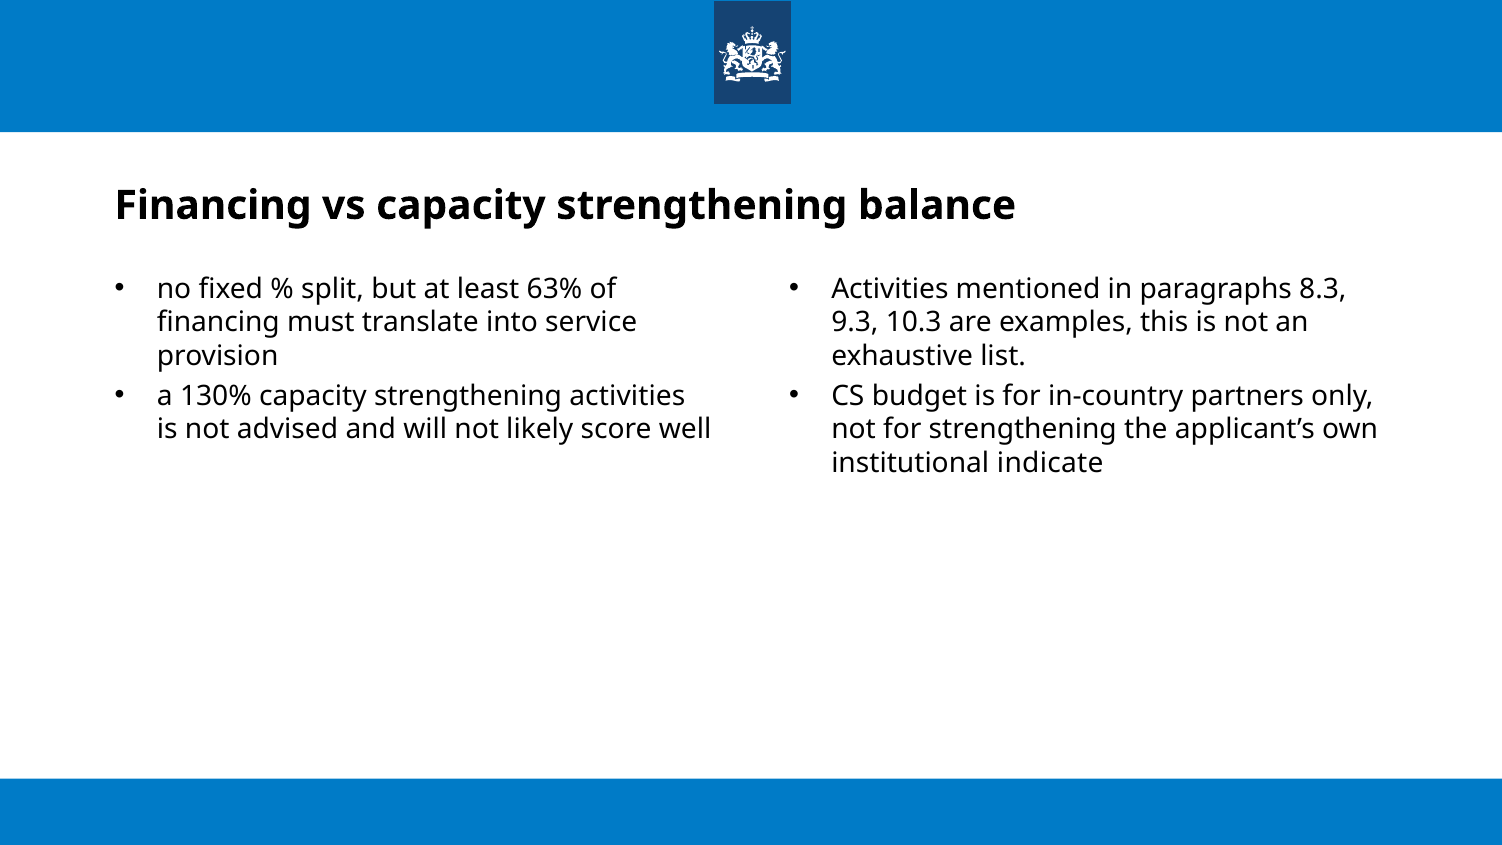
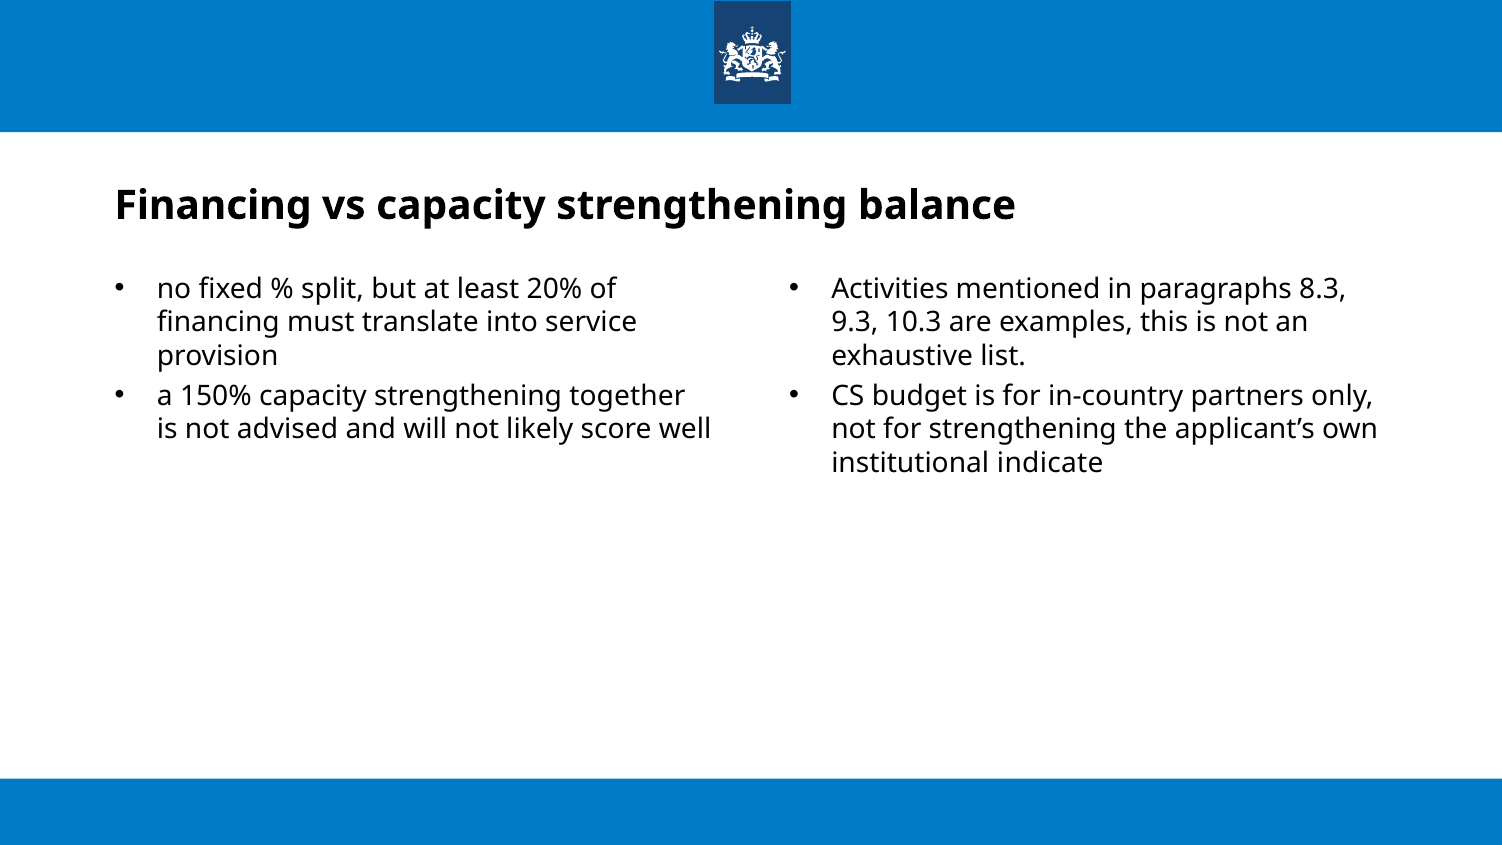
63%: 63% -> 20% (554, 289)
130%: 130% -> 150% (216, 396)
strengthening activities: activities -> together (627, 396)
